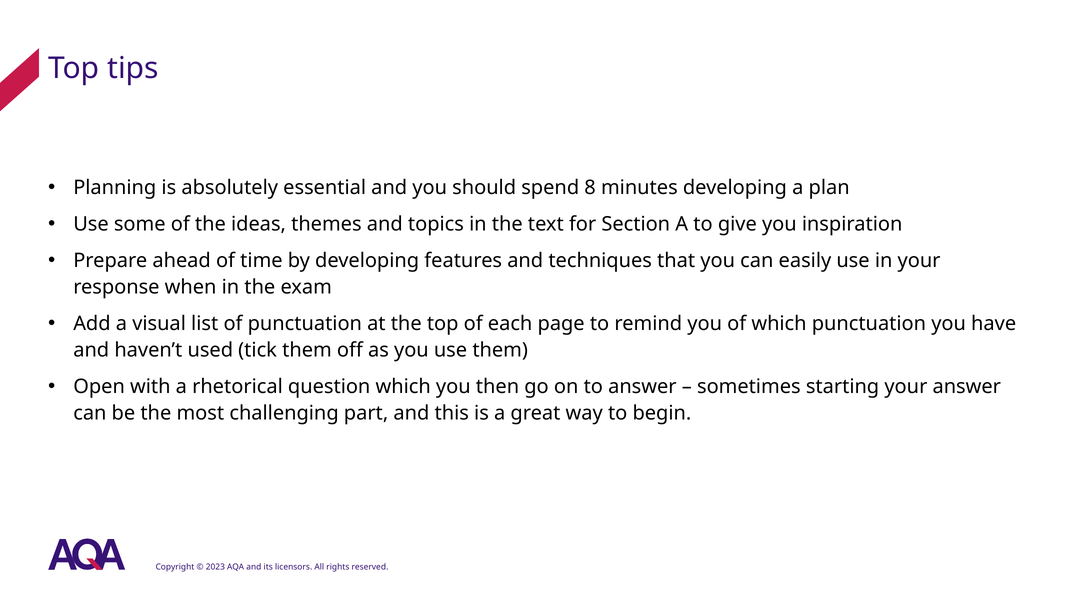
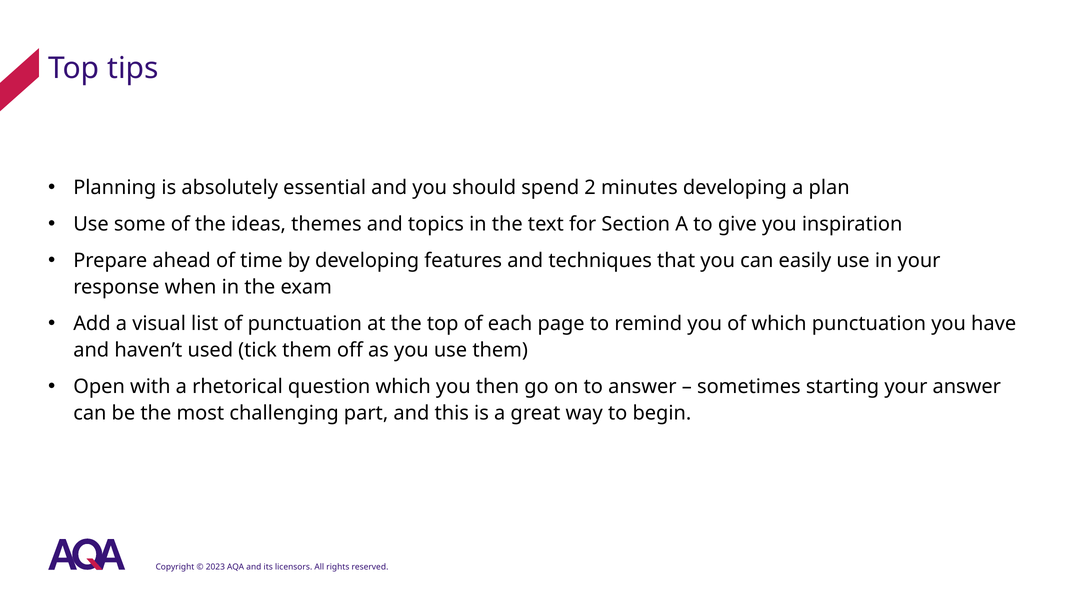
8: 8 -> 2 (590, 188)
